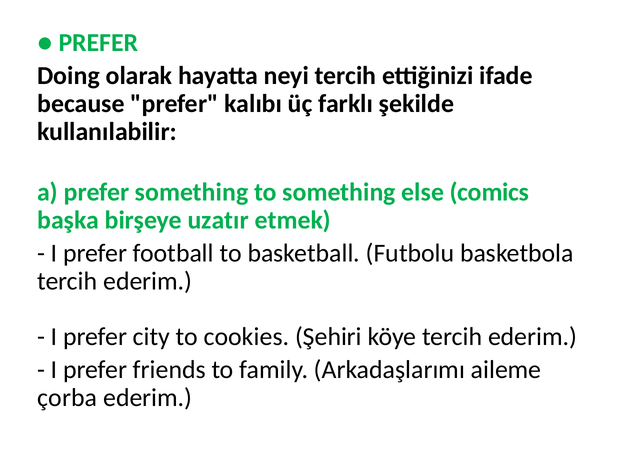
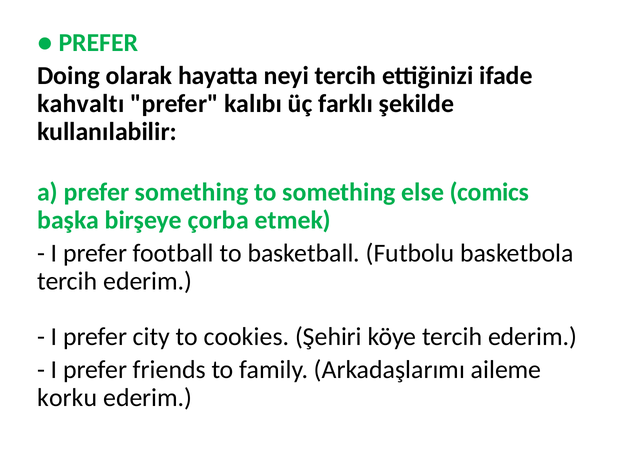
because: because -> kahvaltı (81, 104)
uzatır: uzatır -> çorba (218, 220)
çorba: çorba -> korku (67, 398)
